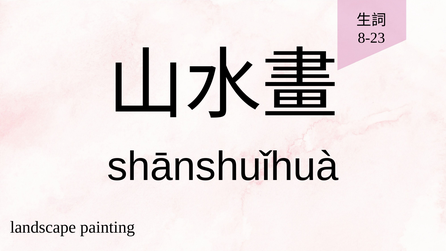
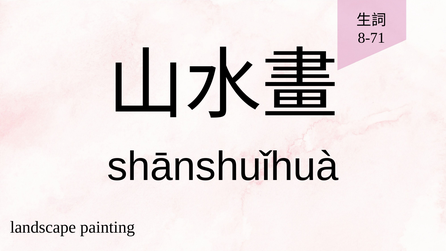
8-23: 8-23 -> 8-71 (371, 38)
